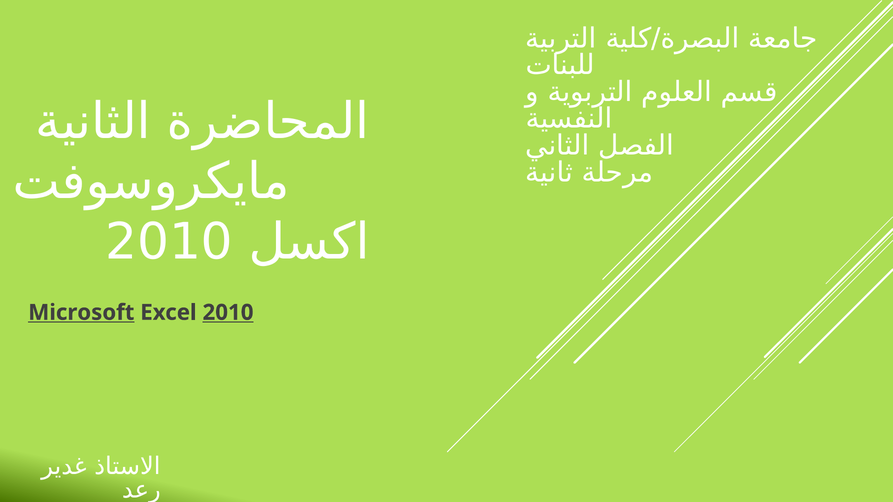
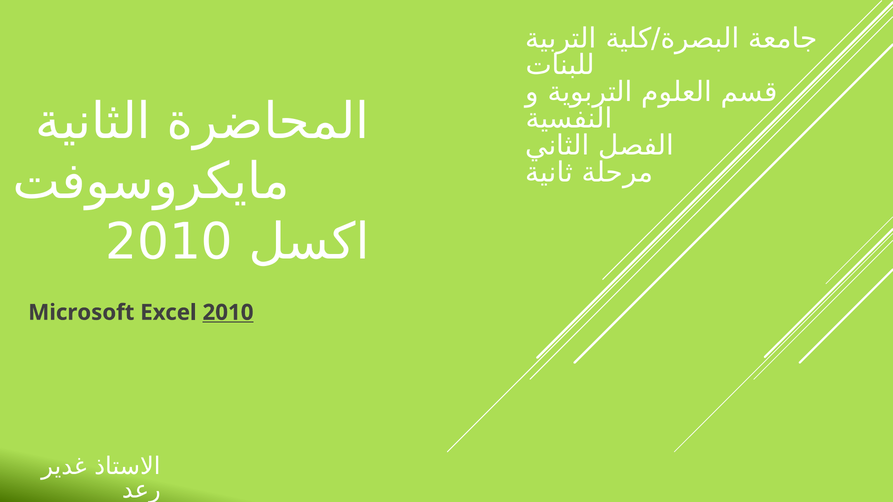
Microsoft underline: present -> none (81, 313)
